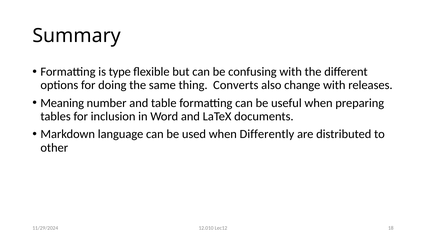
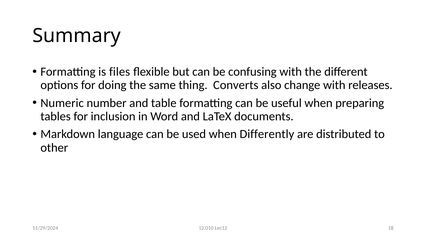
type: type -> files (120, 72)
Meaning: Meaning -> Numeric (62, 103)
